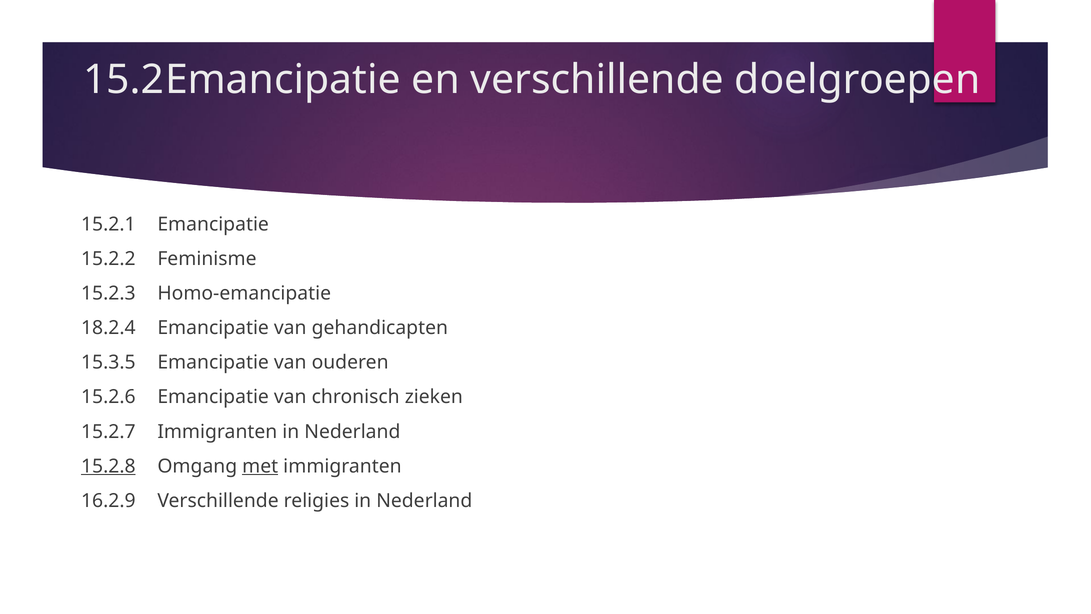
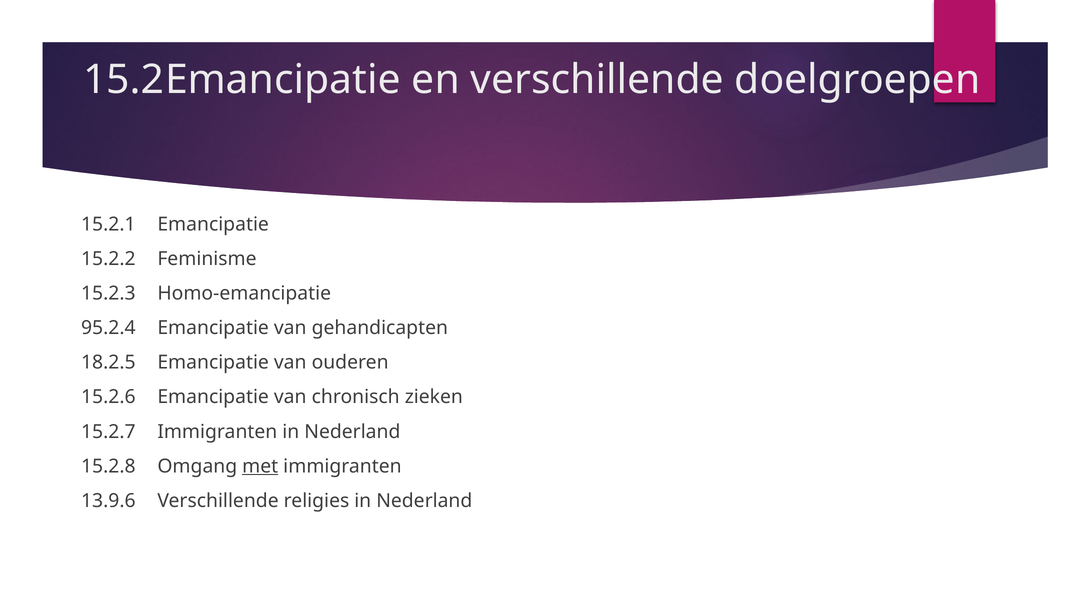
18.2.4: 18.2.4 -> 95.2.4 (108, 328)
15.3.5: 15.3.5 -> 18.2.5 (108, 362)
15.2.8 underline: present -> none (108, 466)
16.2.9: 16.2.9 -> 13.9.6 (108, 501)
